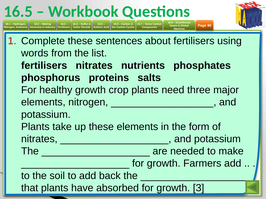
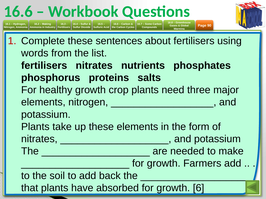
16.5: 16.5 -> 16.6 (18, 12)
3: 3 -> 6 (199, 188)
